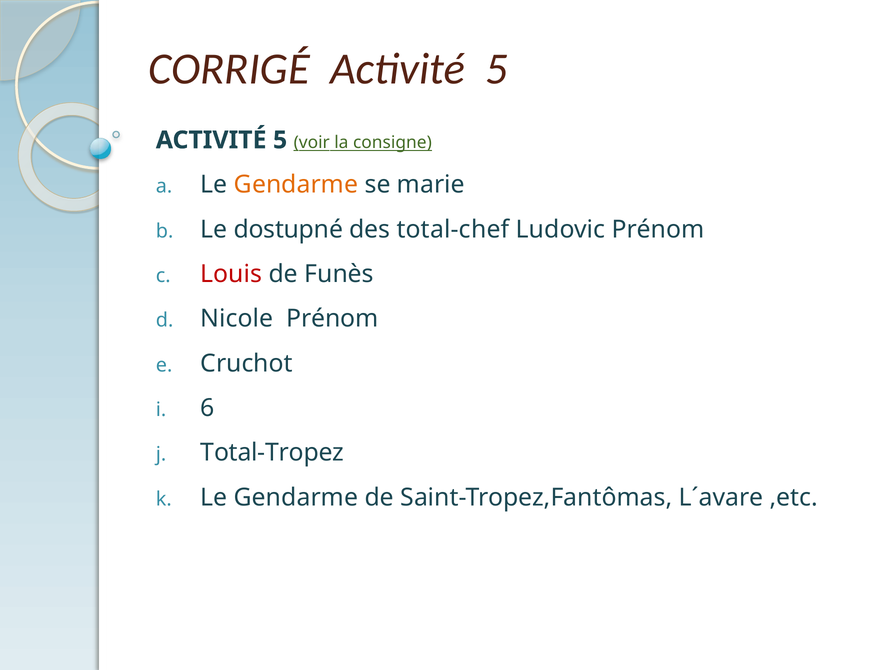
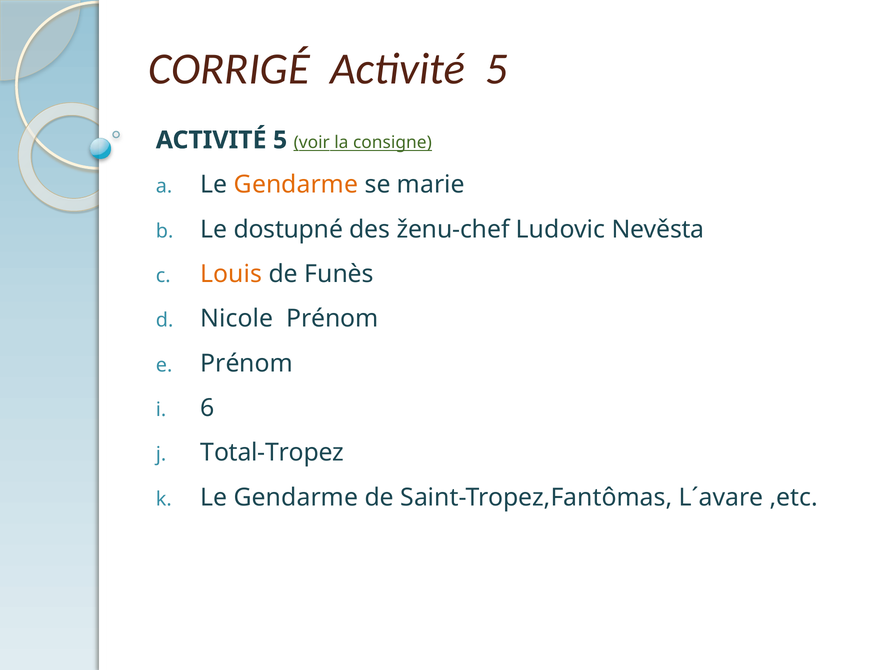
total-chef: total-chef -> ženu-chef (453, 229)
Ludovic Prénom: Prénom -> Nevěsta (658, 229)
Louis colour: red -> orange (231, 274)
Cruchot: Cruchot -> Prénom (247, 363)
